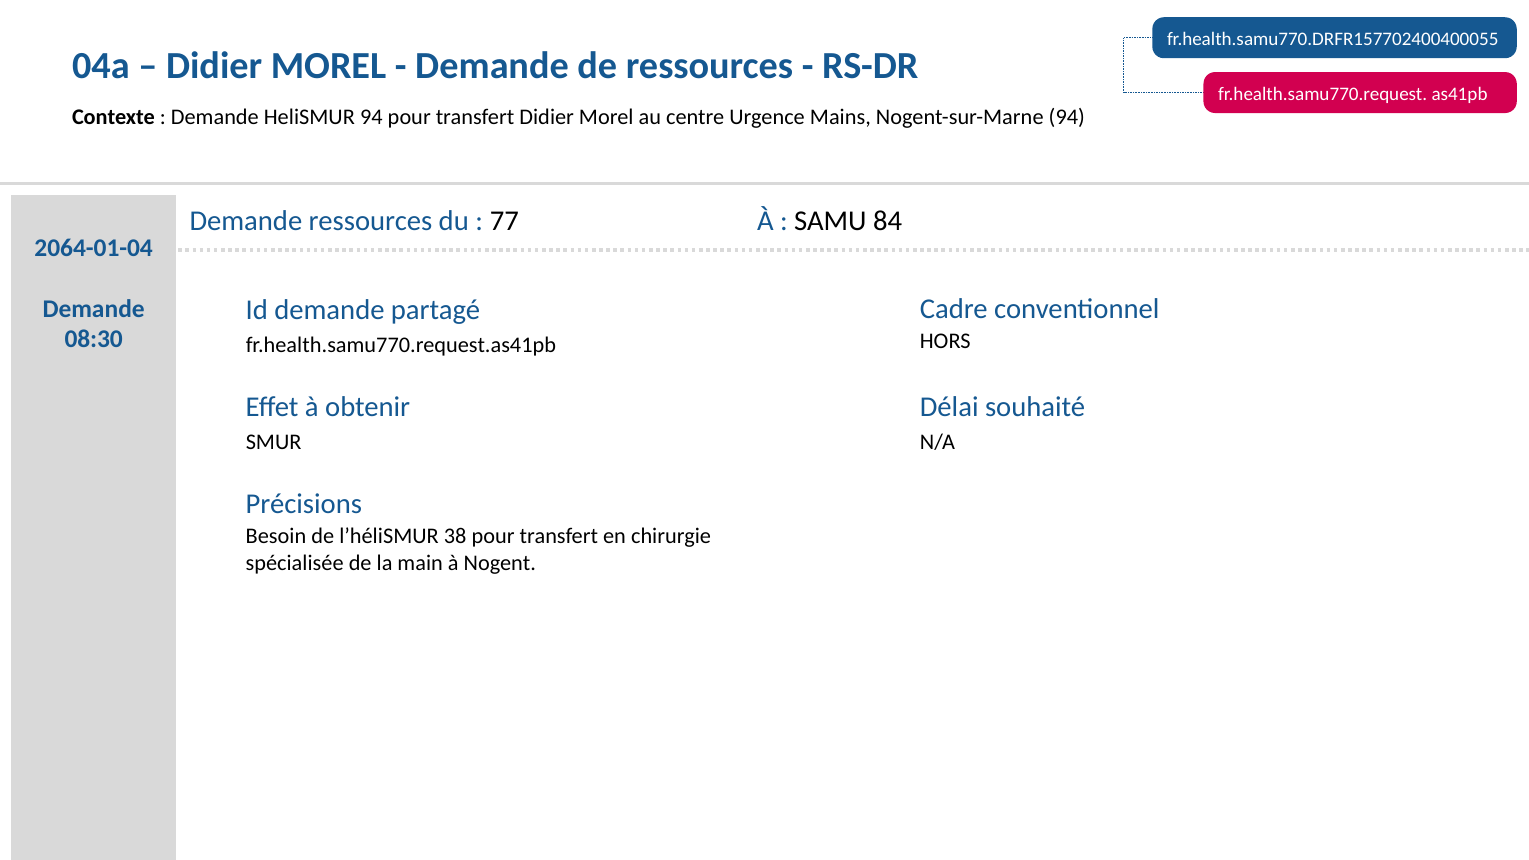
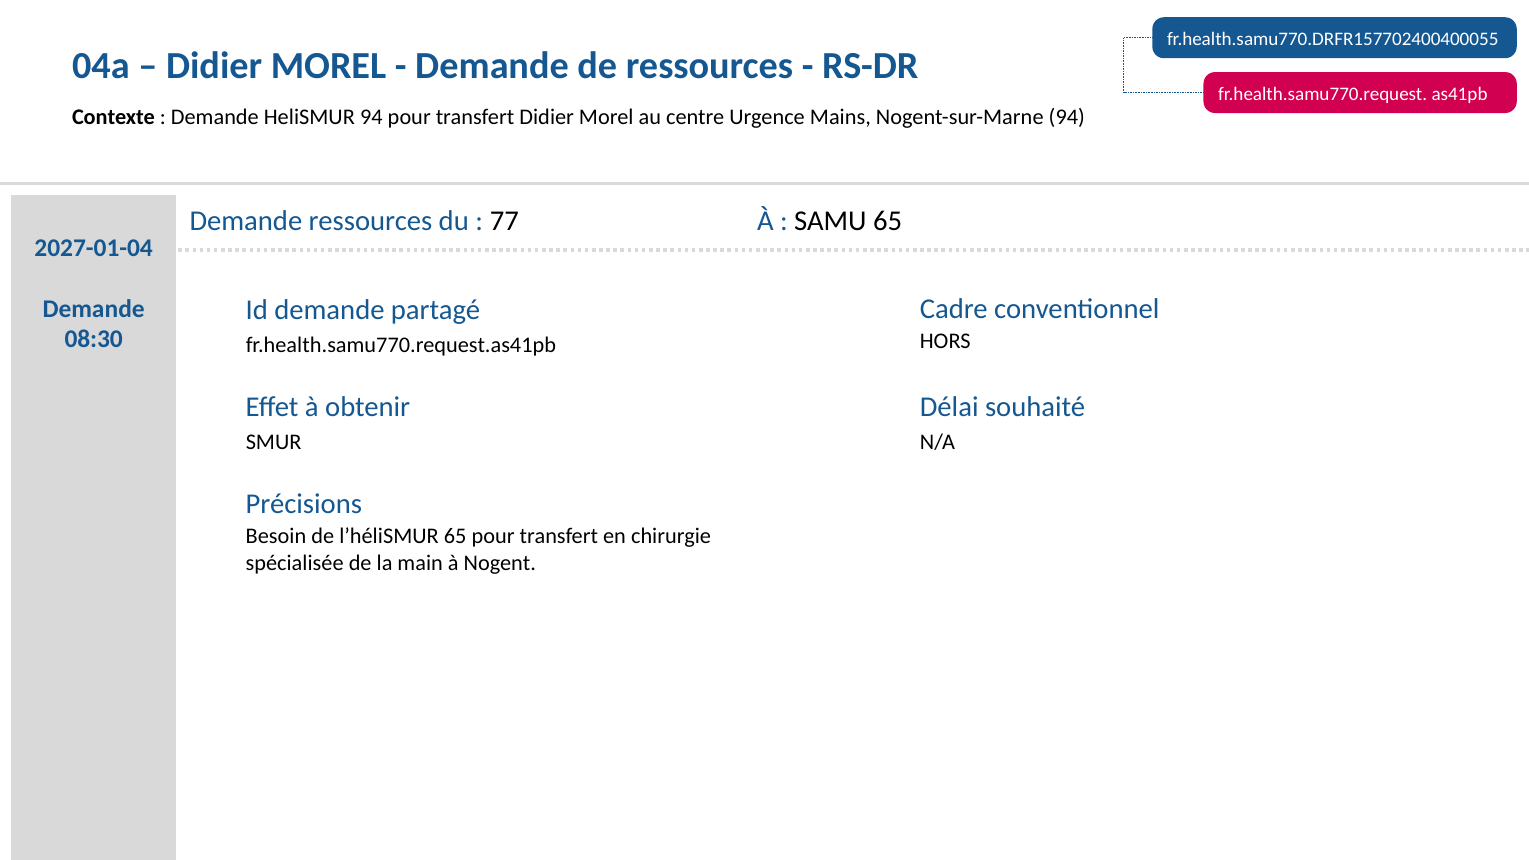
SAMU 84: 84 -> 65 (888, 221)
2064-01-04: 2064-01-04 -> 2027-01-04 (94, 248)
l’héliSMUR 38: 38 -> 65 (455, 536)
